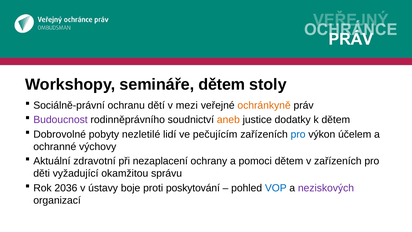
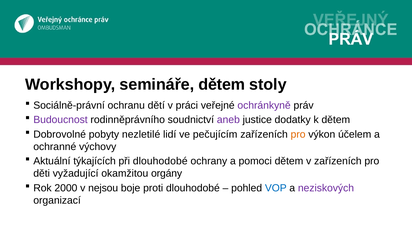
mezi: mezi -> práci (187, 105)
ochránkyně colour: orange -> purple (264, 105)
aneb colour: orange -> purple (228, 120)
pro colour: blue -> orange (298, 134)
zdravotní: zdravotní -> týkajících (95, 161)
při nezaplacení: nezaplacení -> dlouhodobé (160, 161)
správu: správu -> orgány (167, 173)
2036: 2036 -> 2000 (66, 188)
ústavy: ústavy -> nejsou (103, 188)
proti poskytování: poskytování -> dlouhodobé (193, 188)
